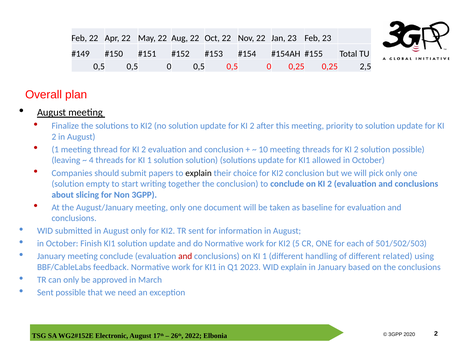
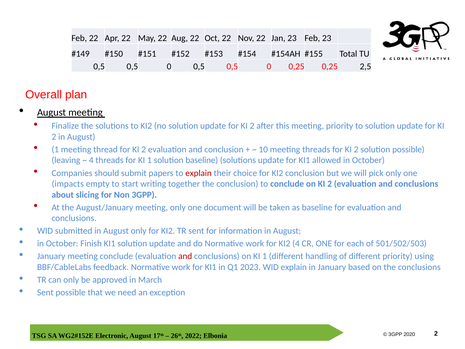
solution solution: solution -> baseline (202, 160)
explain colour: black -> red (199, 173)
solution: solution -> impacts (68, 184)
KI2 5: 5 -> 4 (296, 243)
different related: related -> priority (398, 256)
